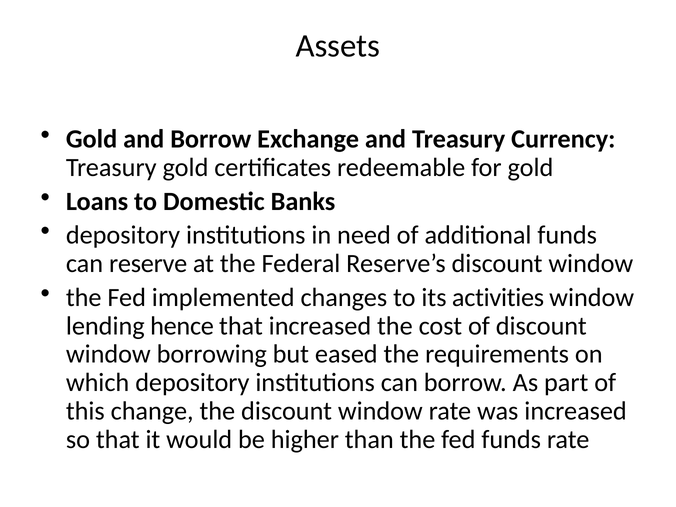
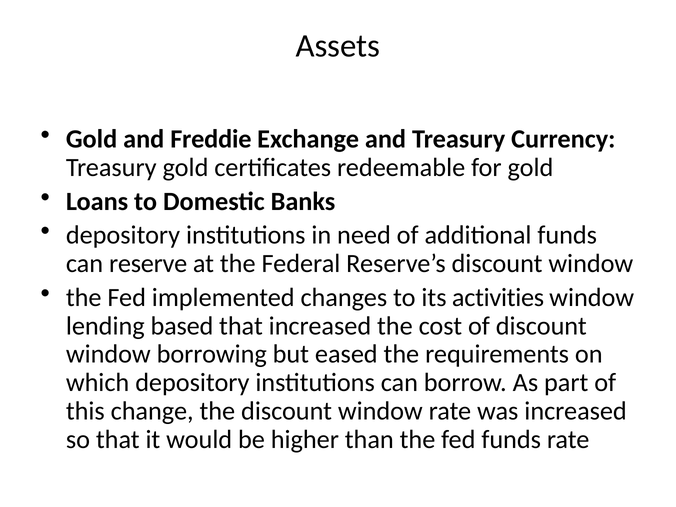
and Borrow: Borrow -> Freddie (211, 139)
hence: hence -> based (182, 326)
